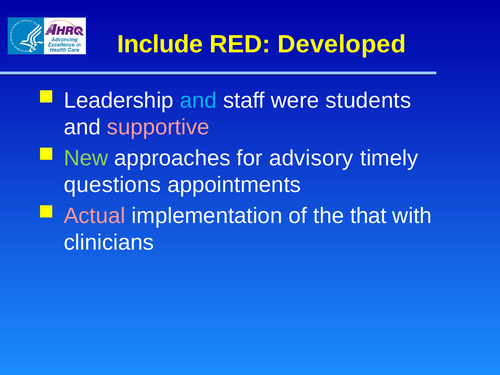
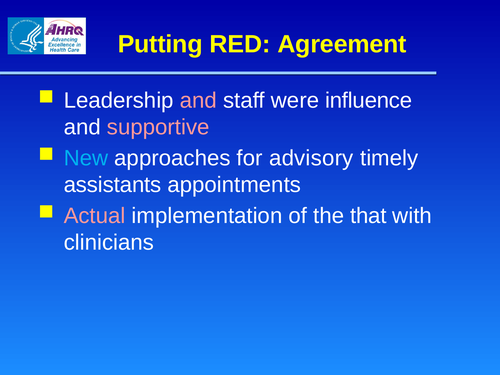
Include: Include -> Putting (160, 44)
Developed: Developed -> Agreement (342, 44)
and colour: light blue -> pink (198, 101)
students: students -> influence (369, 101)
New colour: light green -> light blue (86, 158)
questions: questions -> assistants (113, 185)
